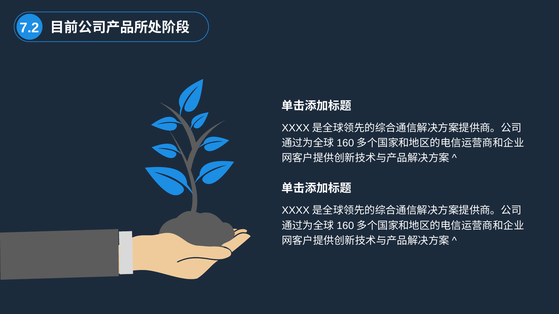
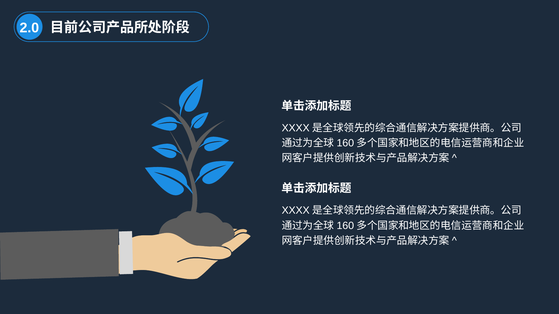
7.2: 7.2 -> 2.0 (29, 28)
